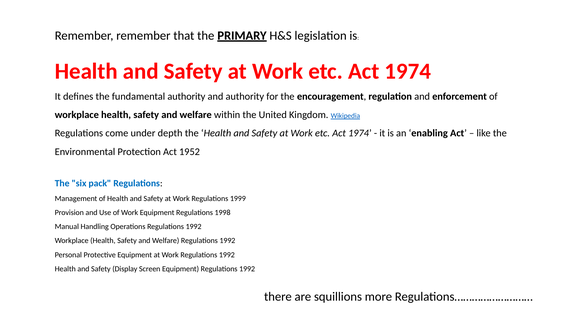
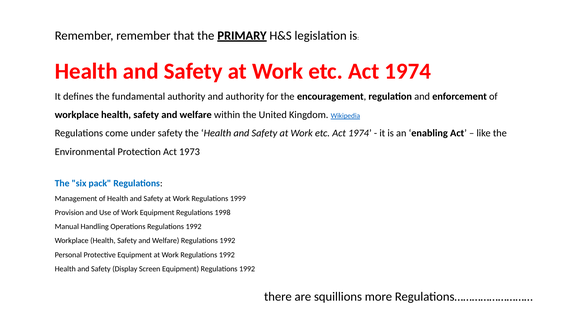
under depth: depth -> safety (170, 133)
1952: 1952 -> 1973 (190, 151)
